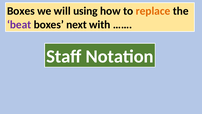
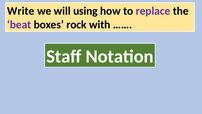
Boxes: Boxes -> Write (21, 11)
replace colour: orange -> purple (153, 11)
next: next -> rock (76, 25)
